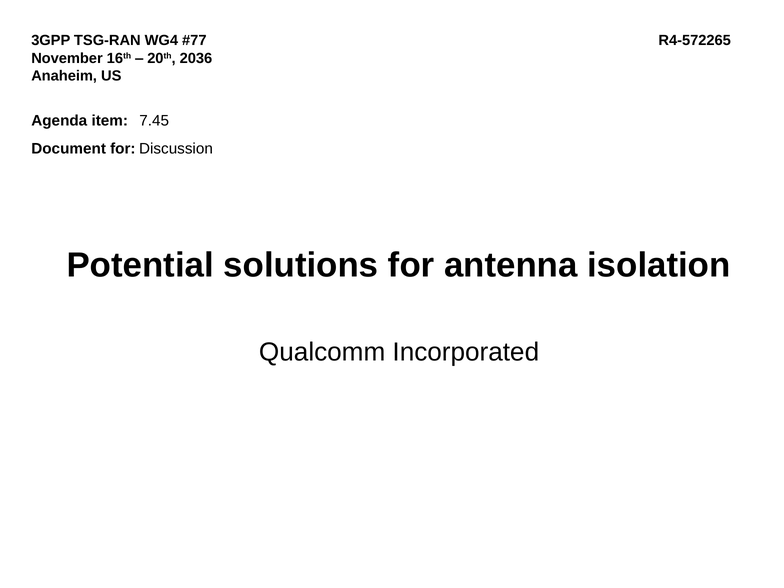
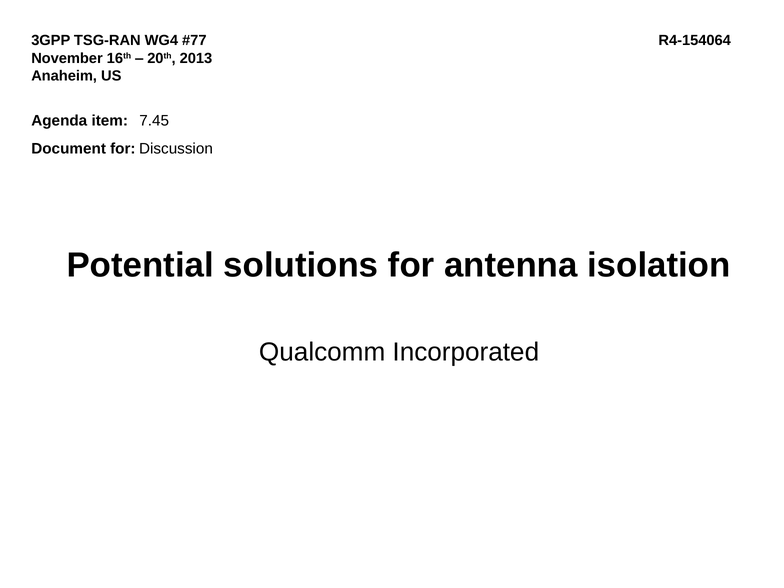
R4-572265: R4-572265 -> R4-154064 (695, 41)
2036: 2036 -> 2013 (196, 58)
